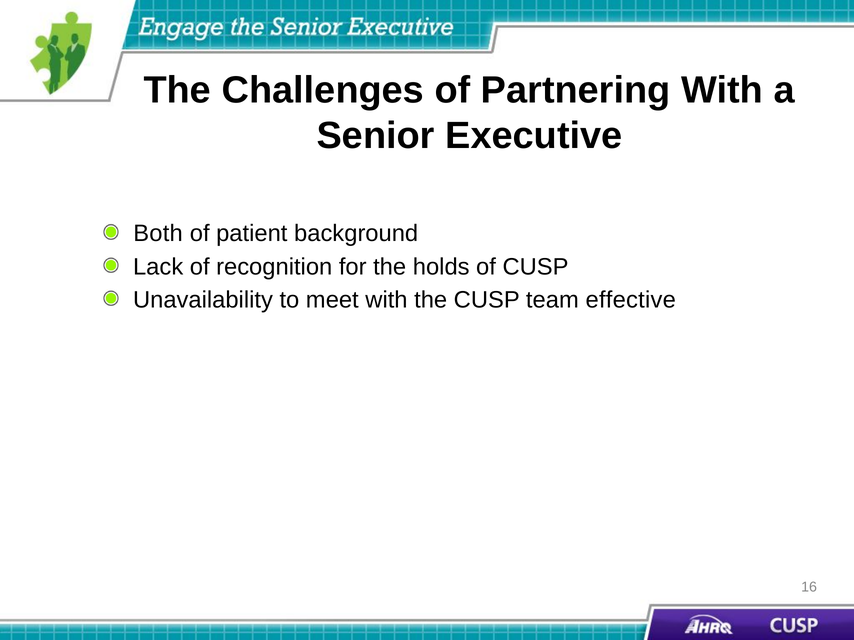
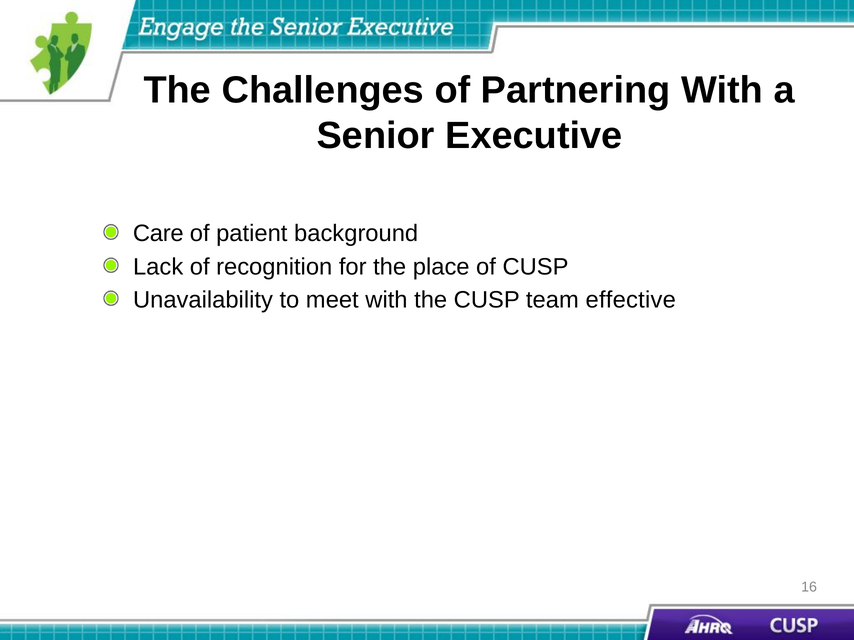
Both: Both -> Care (158, 234)
holds: holds -> place (441, 267)
